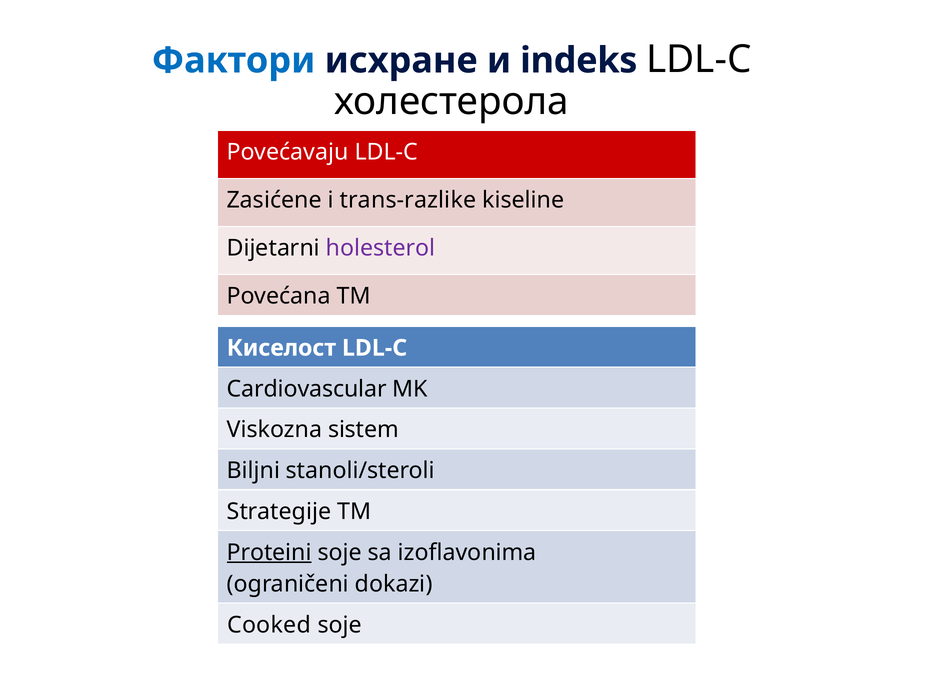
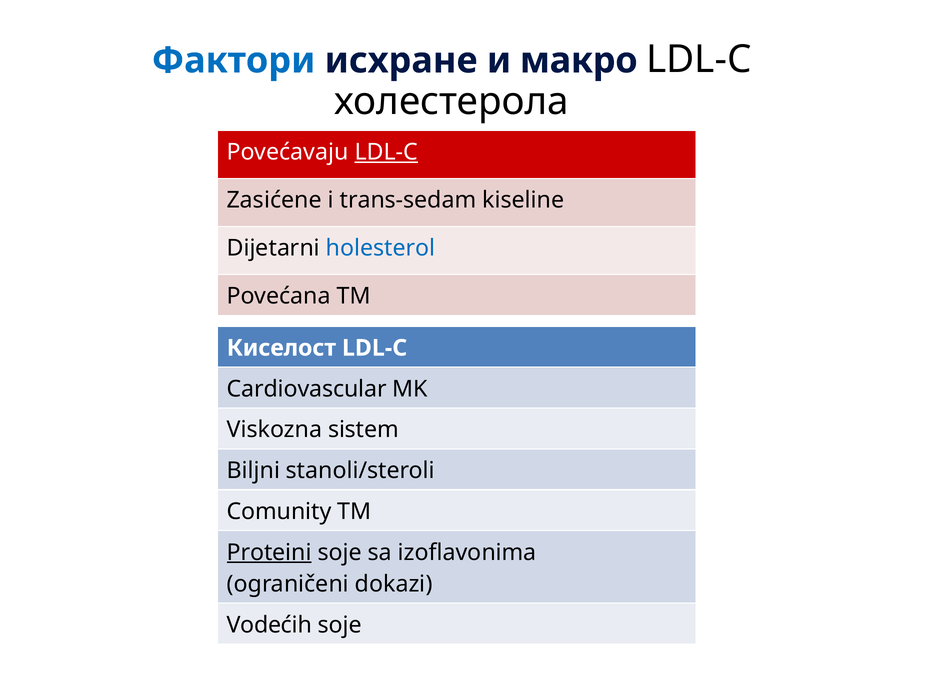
indeks: indeks -> макро (579, 61)
LDL-C underline: none -> present (386, 152)
trans-razlike: trans-razlike -> trans-sedam (408, 200)
holesterol colour: purple -> blue (380, 248)
Strategije: Strategije -> Comunity (279, 512)
Cooked: Cooked -> Vodećih (269, 625)
